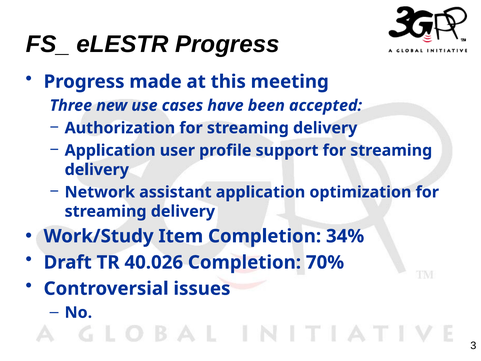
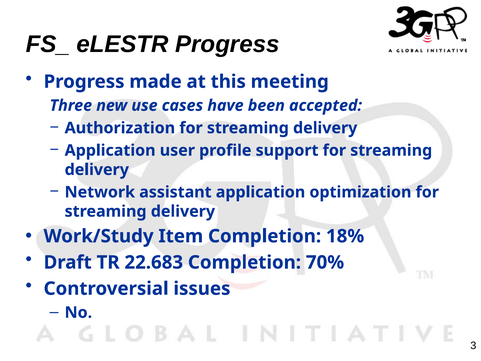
34%: 34% -> 18% (345, 236)
40.026: 40.026 -> 22.683 (154, 262)
